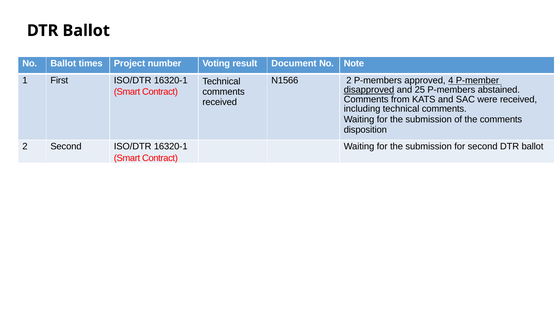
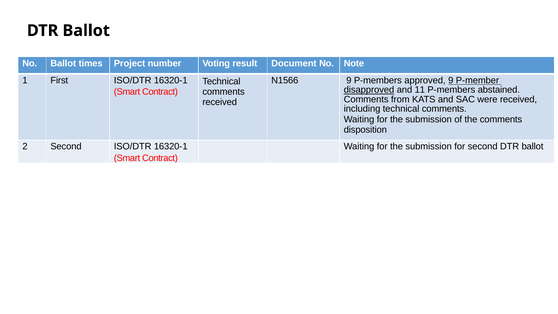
N1566 2: 2 -> 9 (349, 80)
approved 4: 4 -> 9 (451, 80)
25: 25 -> 11 (420, 90)
